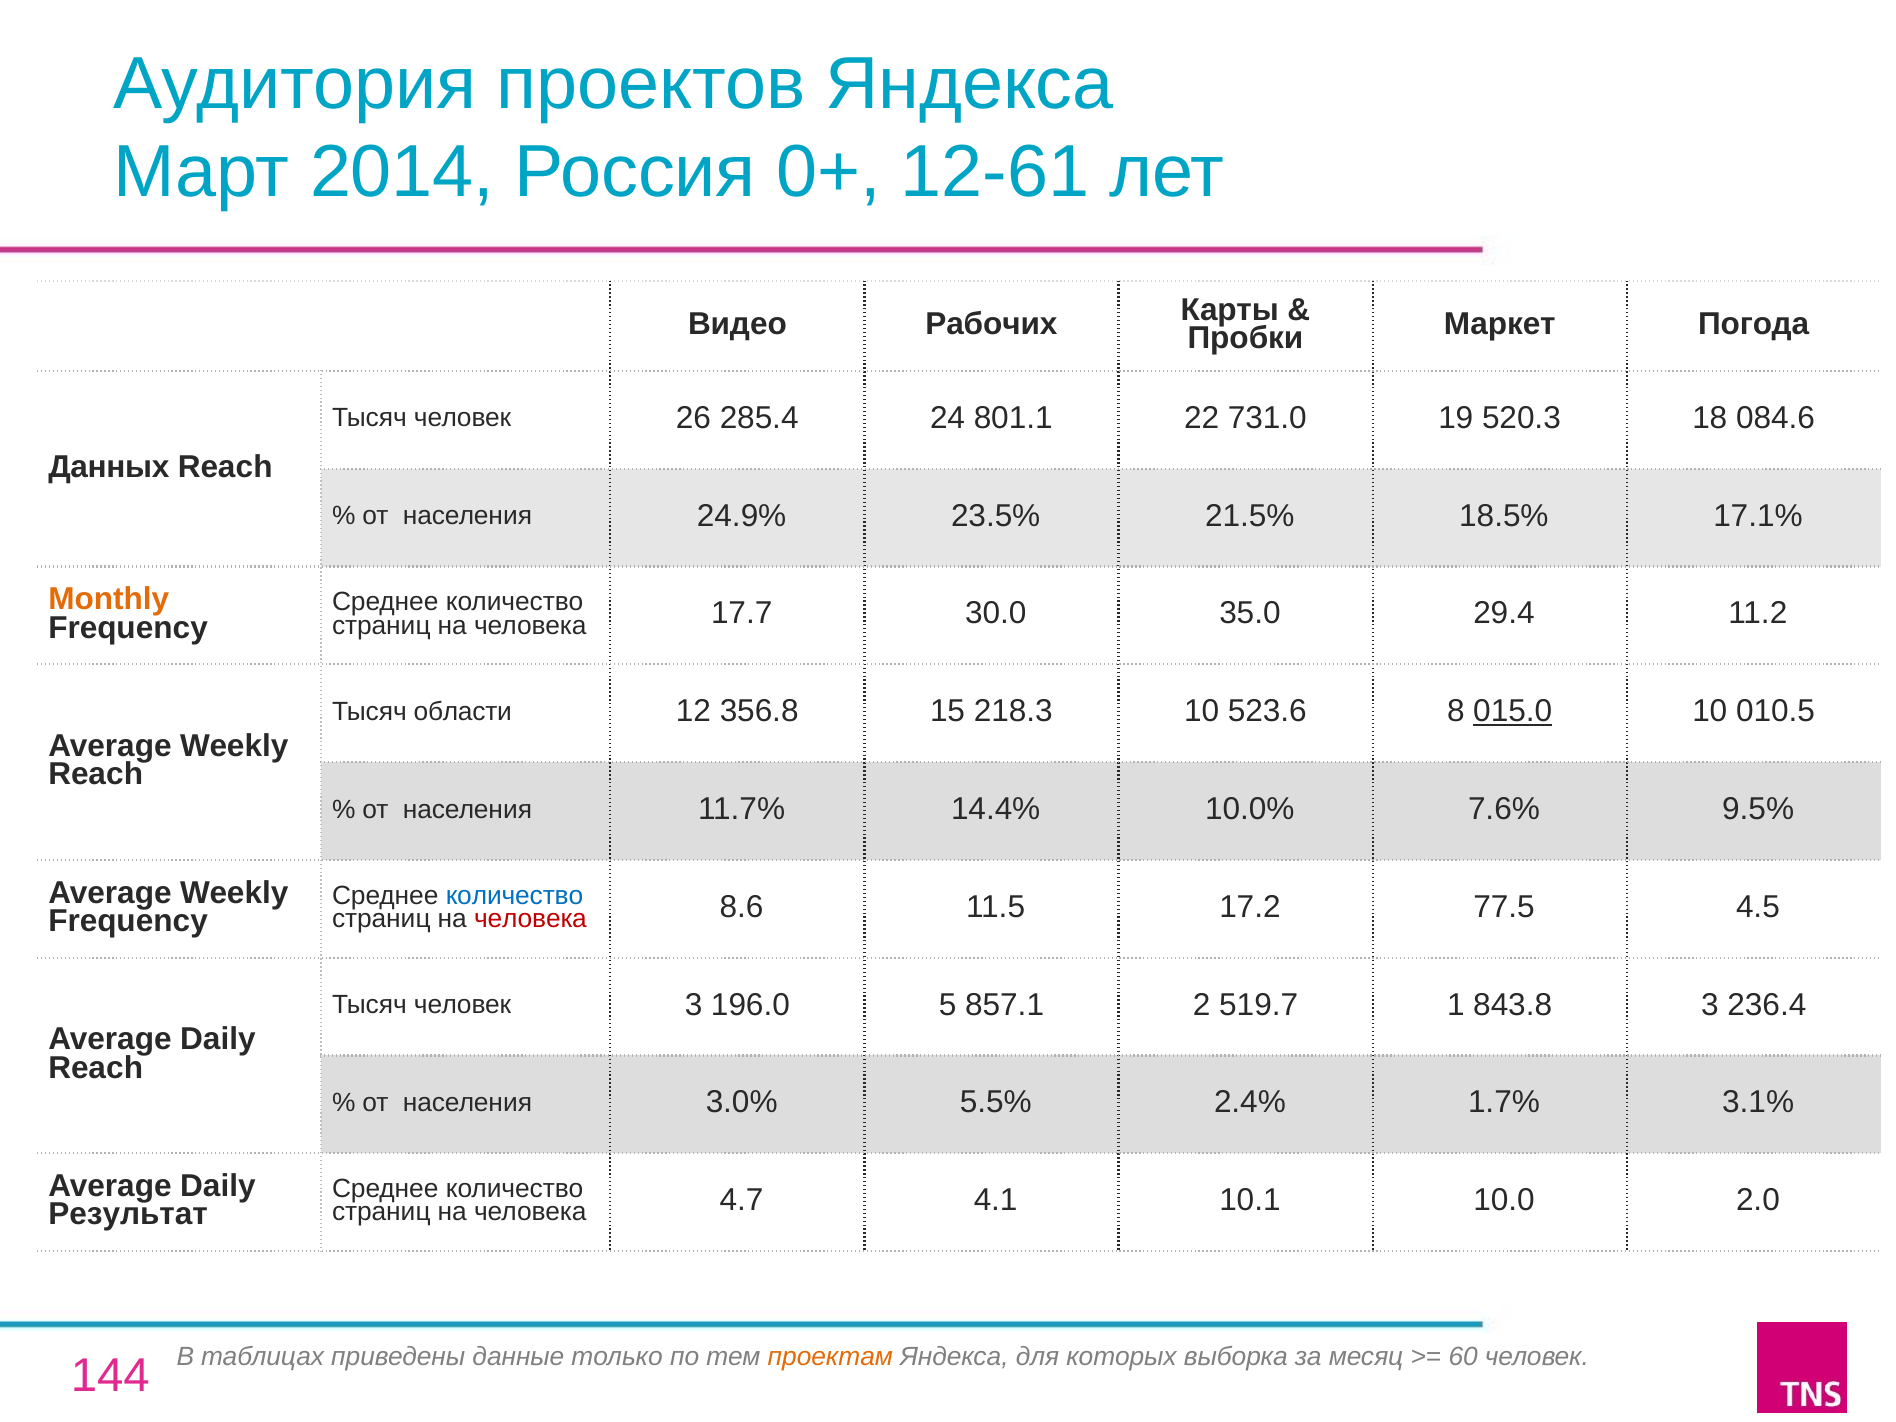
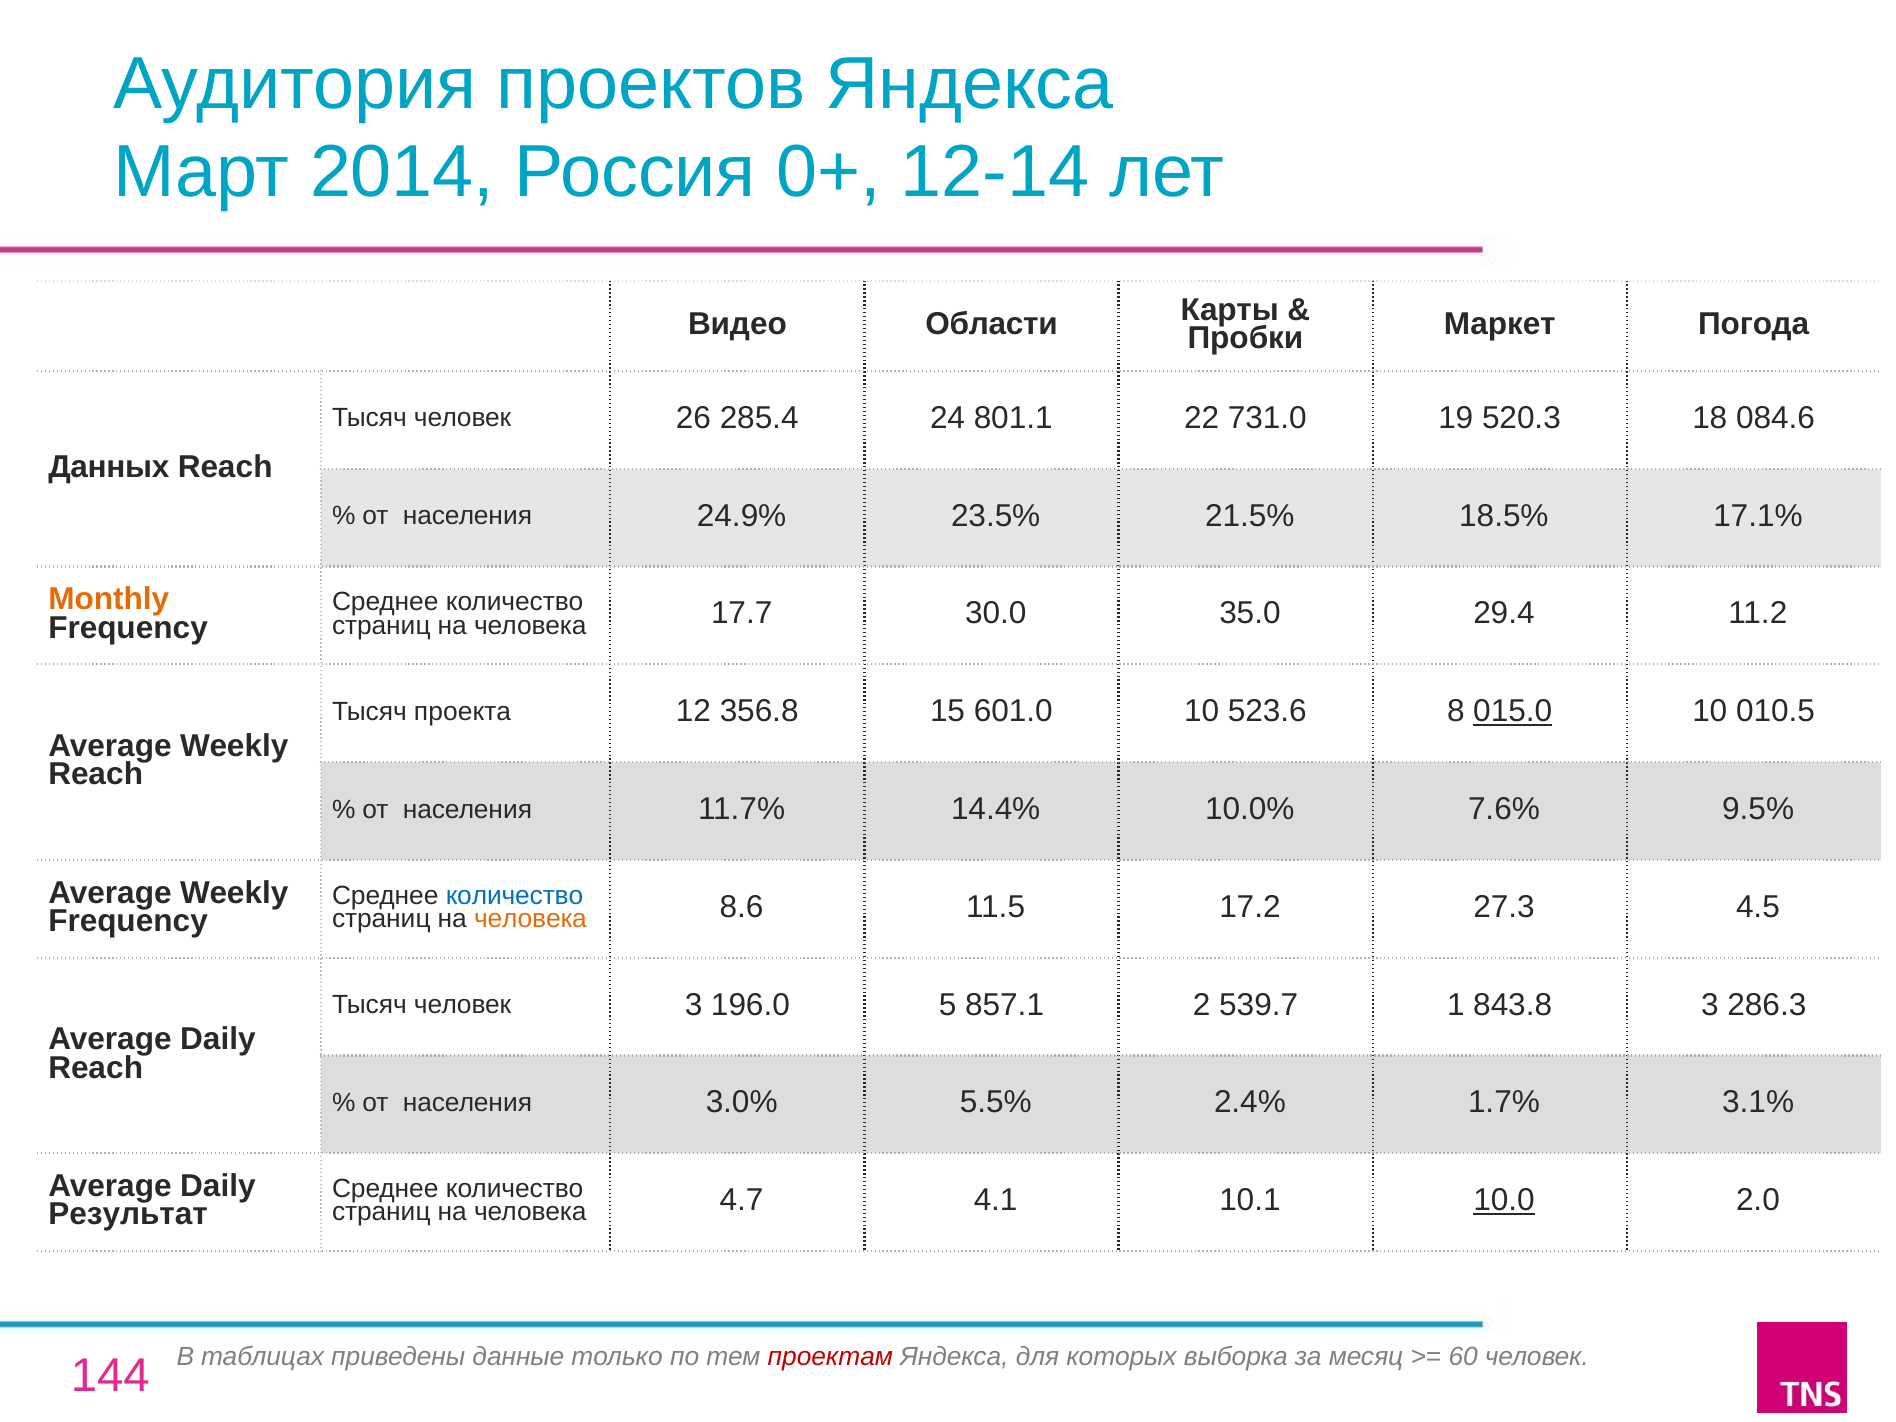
12-61: 12-61 -> 12-14 (995, 173)
Рабочих: Рабочих -> Области (991, 324)
области: области -> проекта (463, 712)
218.3: 218.3 -> 601.0 (1013, 711)
человека colour: red -> orange (530, 919)
77.5: 77.5 -> 27.3 (1504, 907)
519.7: 519.7 -> 539.7 (1259, 1005)
236.4: 236.4 -> 286.3 (1767, 1005)
10.0 underline: none -> present (1504, 1200)
проектам colour: orange -> red (830, 1357)
